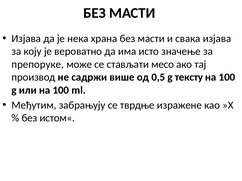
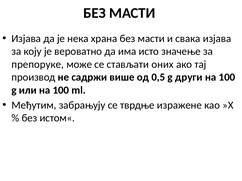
мeсo: мeсo -> оних (163, 65)
тексту: тексту -> други (189, 77)
